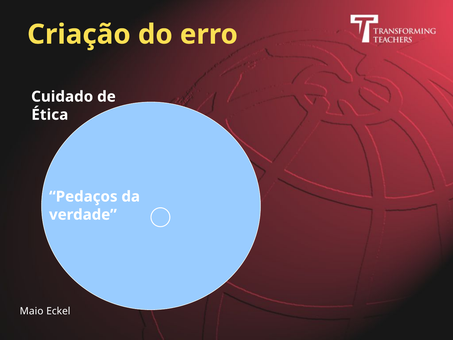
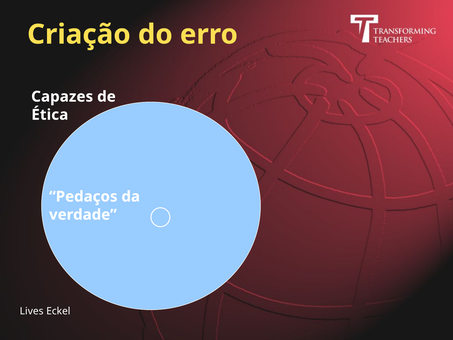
Cuidado: Cuidado -> Capazes (62, 97)
Maio: Maio -> Lives (32, 311)
